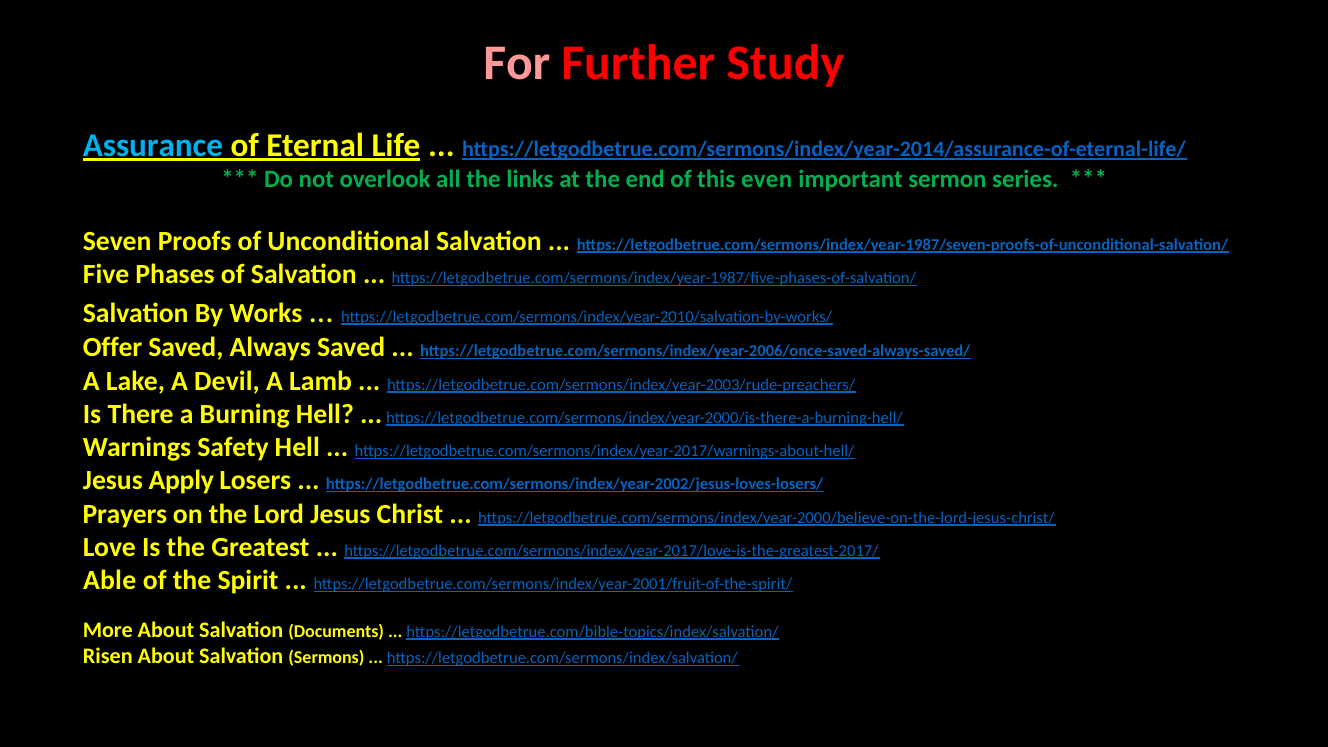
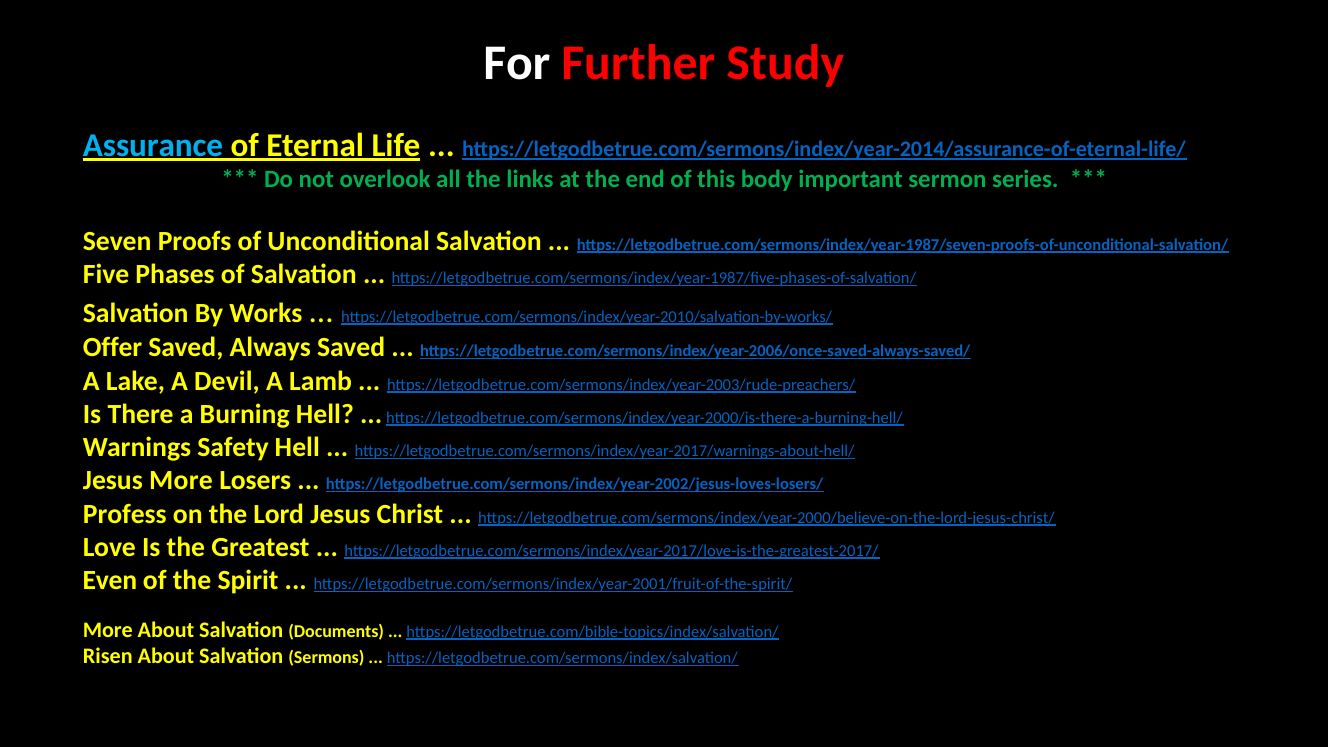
For colour: pink -> white (517, 63)
even: even -> body (767, 180)
Jesus Apply: Apply -> More (181, 481)
Prayers: Prayers -> Profess (125, 514)
Able: Able -> Even (110, 580)
